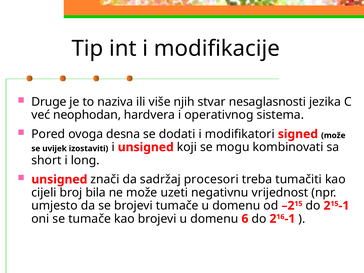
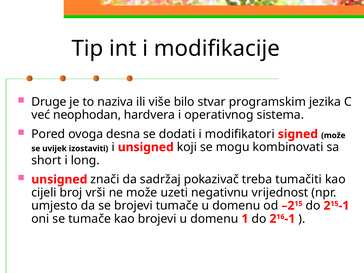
njih: njih -> bilo (184, 102)
nesaglasnosti: nesaglasnosti -> programskim (267, 102)
procesori: procesori -> pokazivač (211, 179)
bila: bila -> vrši (96, 193)
6: 6 -> 1 (245, 219)
